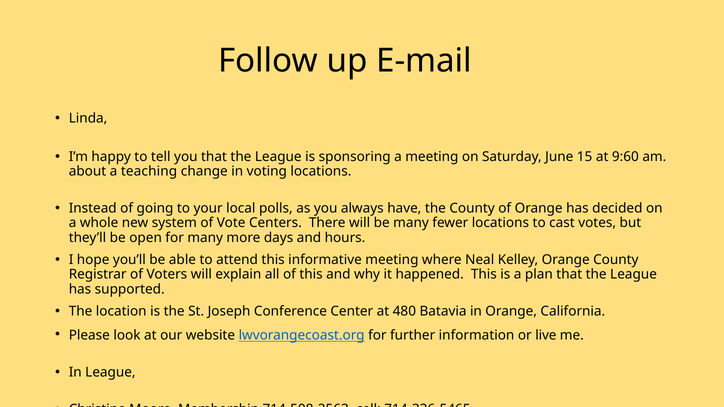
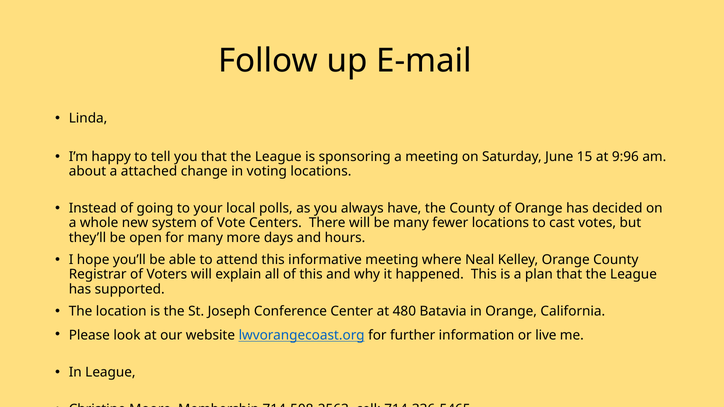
9:60: 9:60 -> 9:96 (625, 157)
teaching: teaching -> attached (149, 172)
